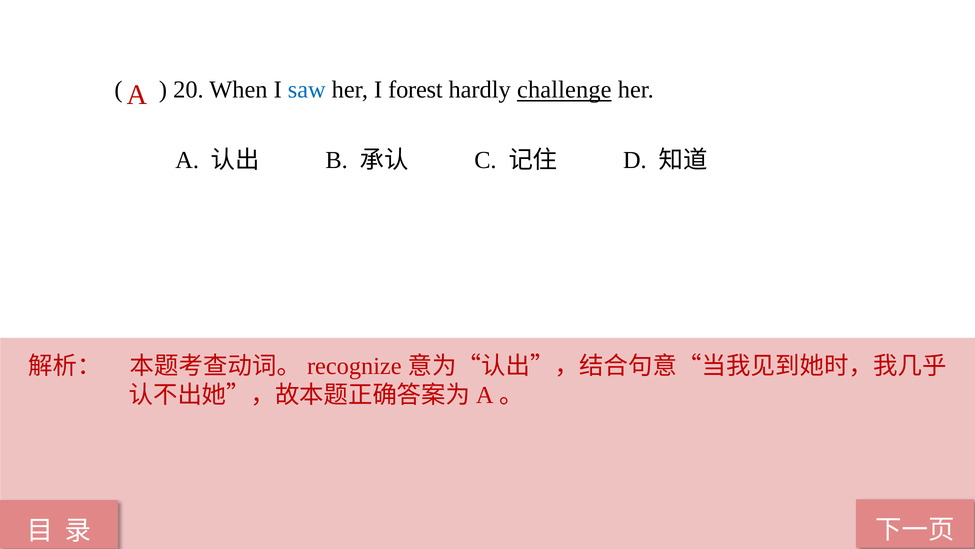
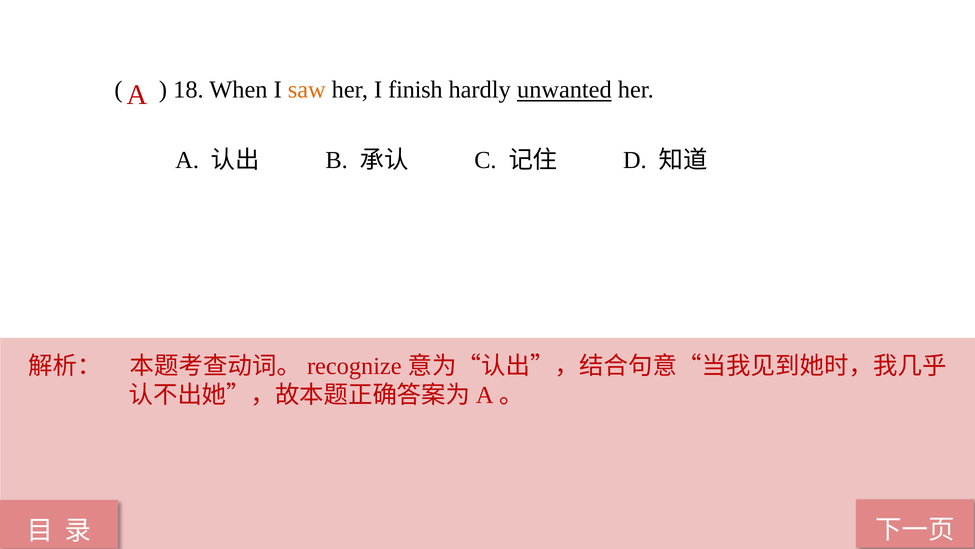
20: 20 -> 18 (188, 90)
saw colour: blue -> orange (307, 90)
forest: forest -> finish (415, 90)
challenge: challenge -> unwanted (564, 90)
